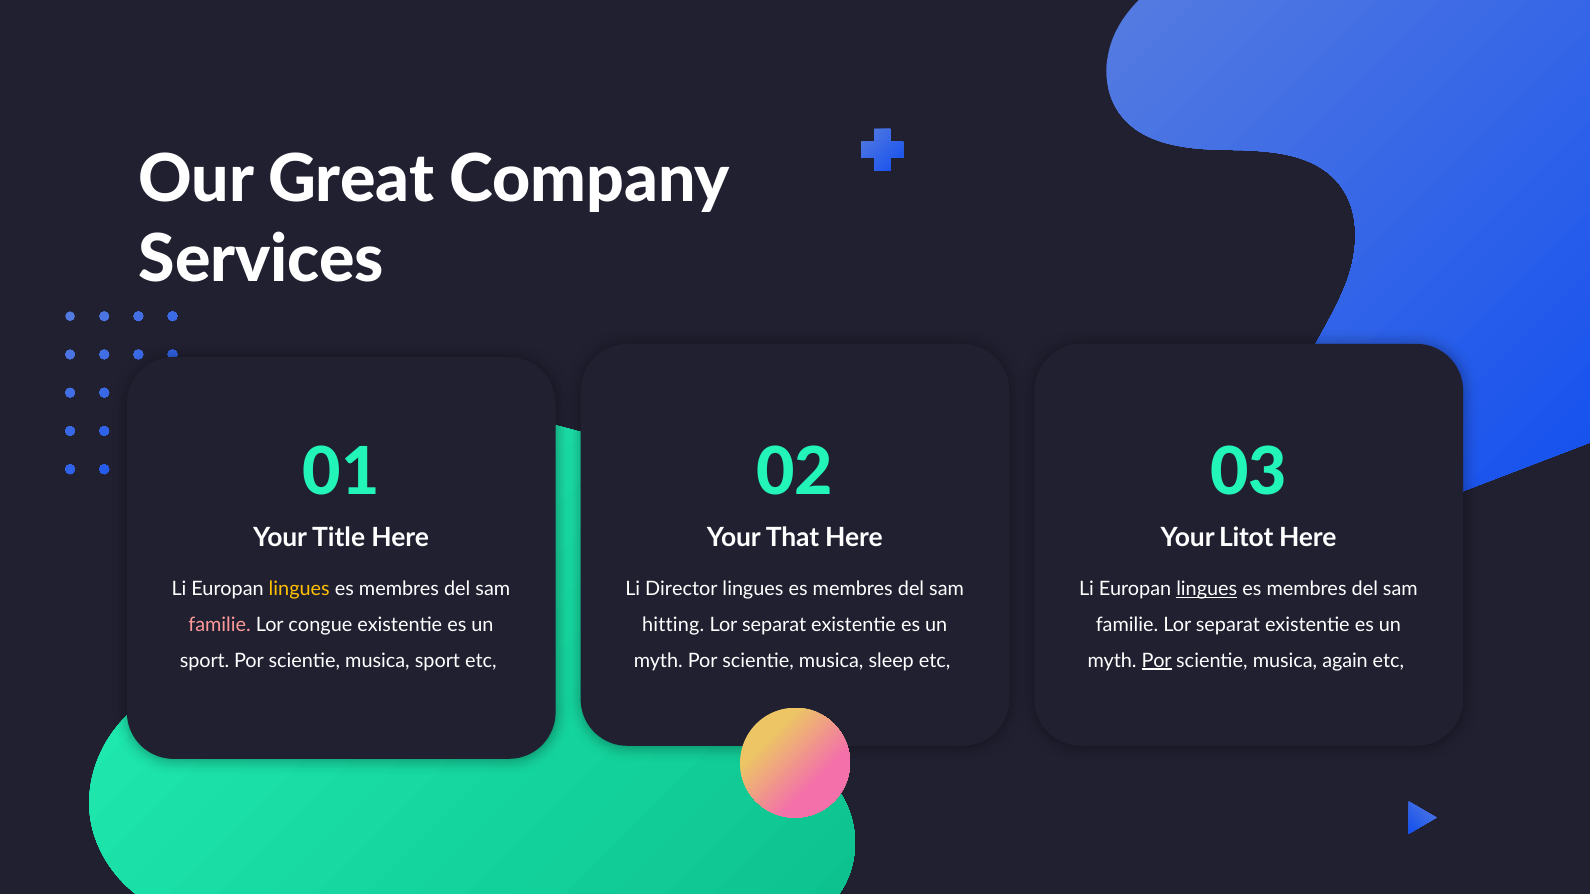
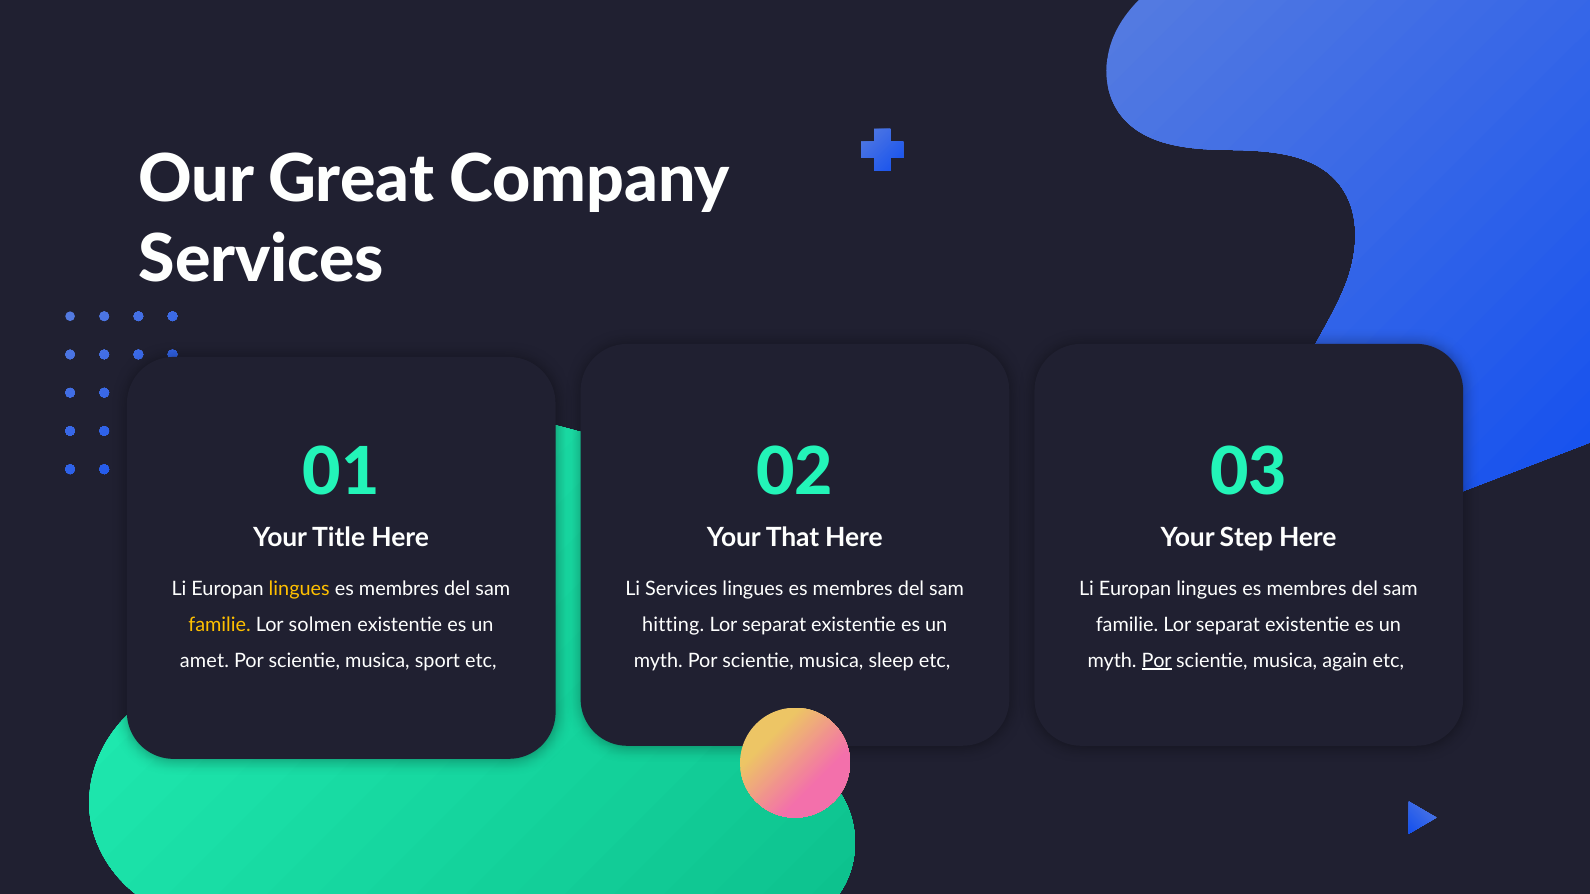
Litot: Litot -> Step (1246, 538)
Li Director: Director -> Services (681, 589)
lingues underline: present -> none (1207, 589)
familie colour: pink -> yellow (220, 625)
congue: congue -> solmen (320, 625)
sport: sport -> amet (204, 661)
